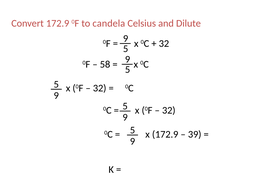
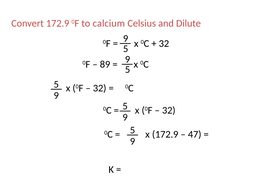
candela: candela -> calcium (109, 23)
58: 58 -> 89 (105, 65)
39: 39 -> 47 (195, 135)
